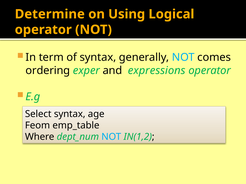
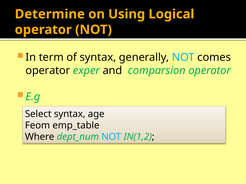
ordering: ordering -> operator (48, 71)
expressions: expressions -> comparsion (157, 71)
